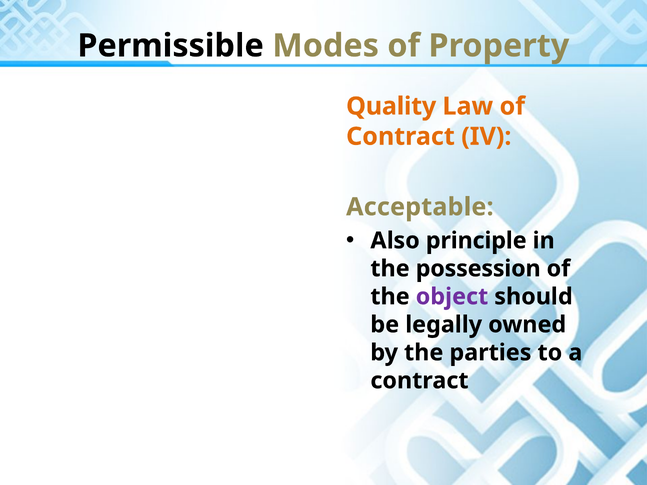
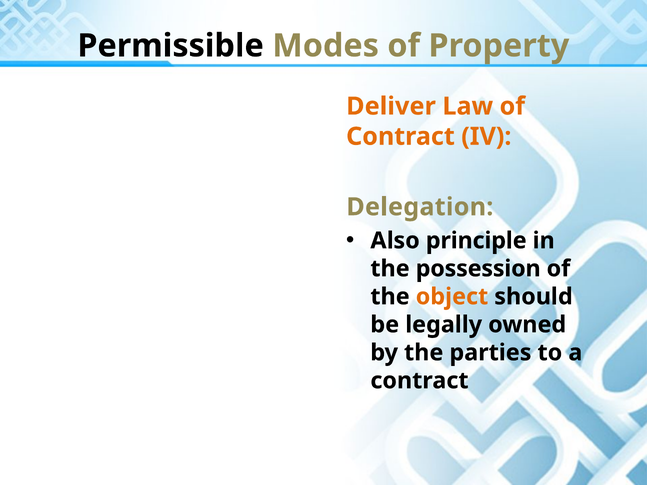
Quality: Quality -> Deliver (391, 106)
Acceptable: Acceptable -> Delegation (420, 207)
object colour: purple -> orange (452, 297)
